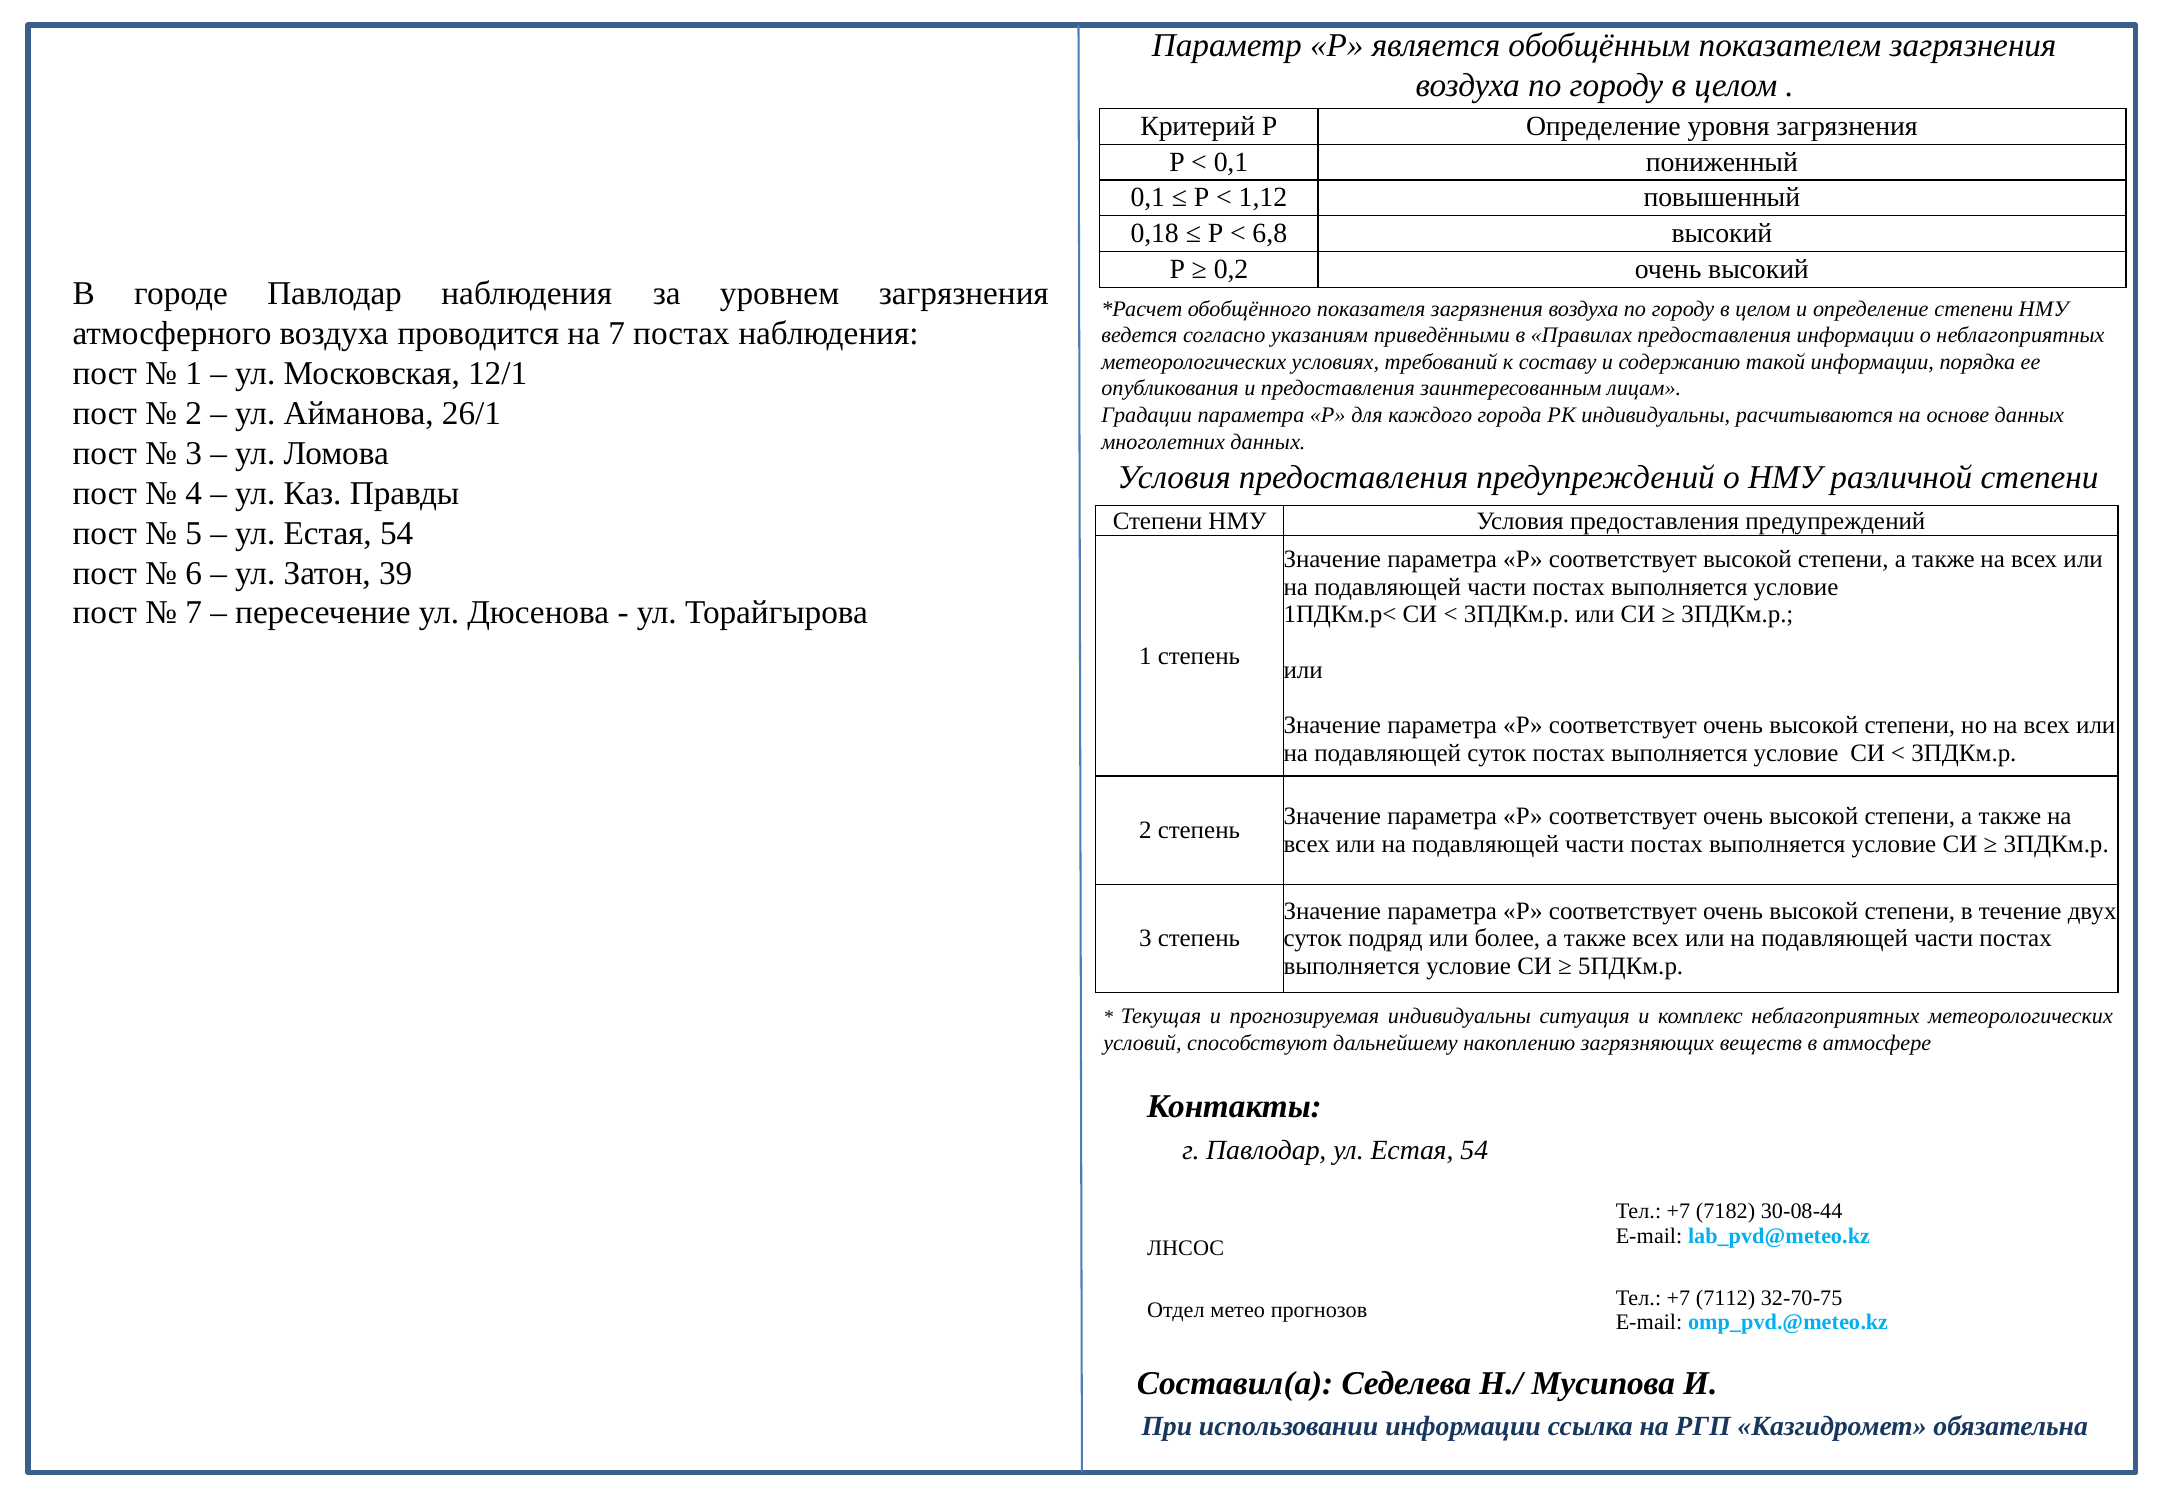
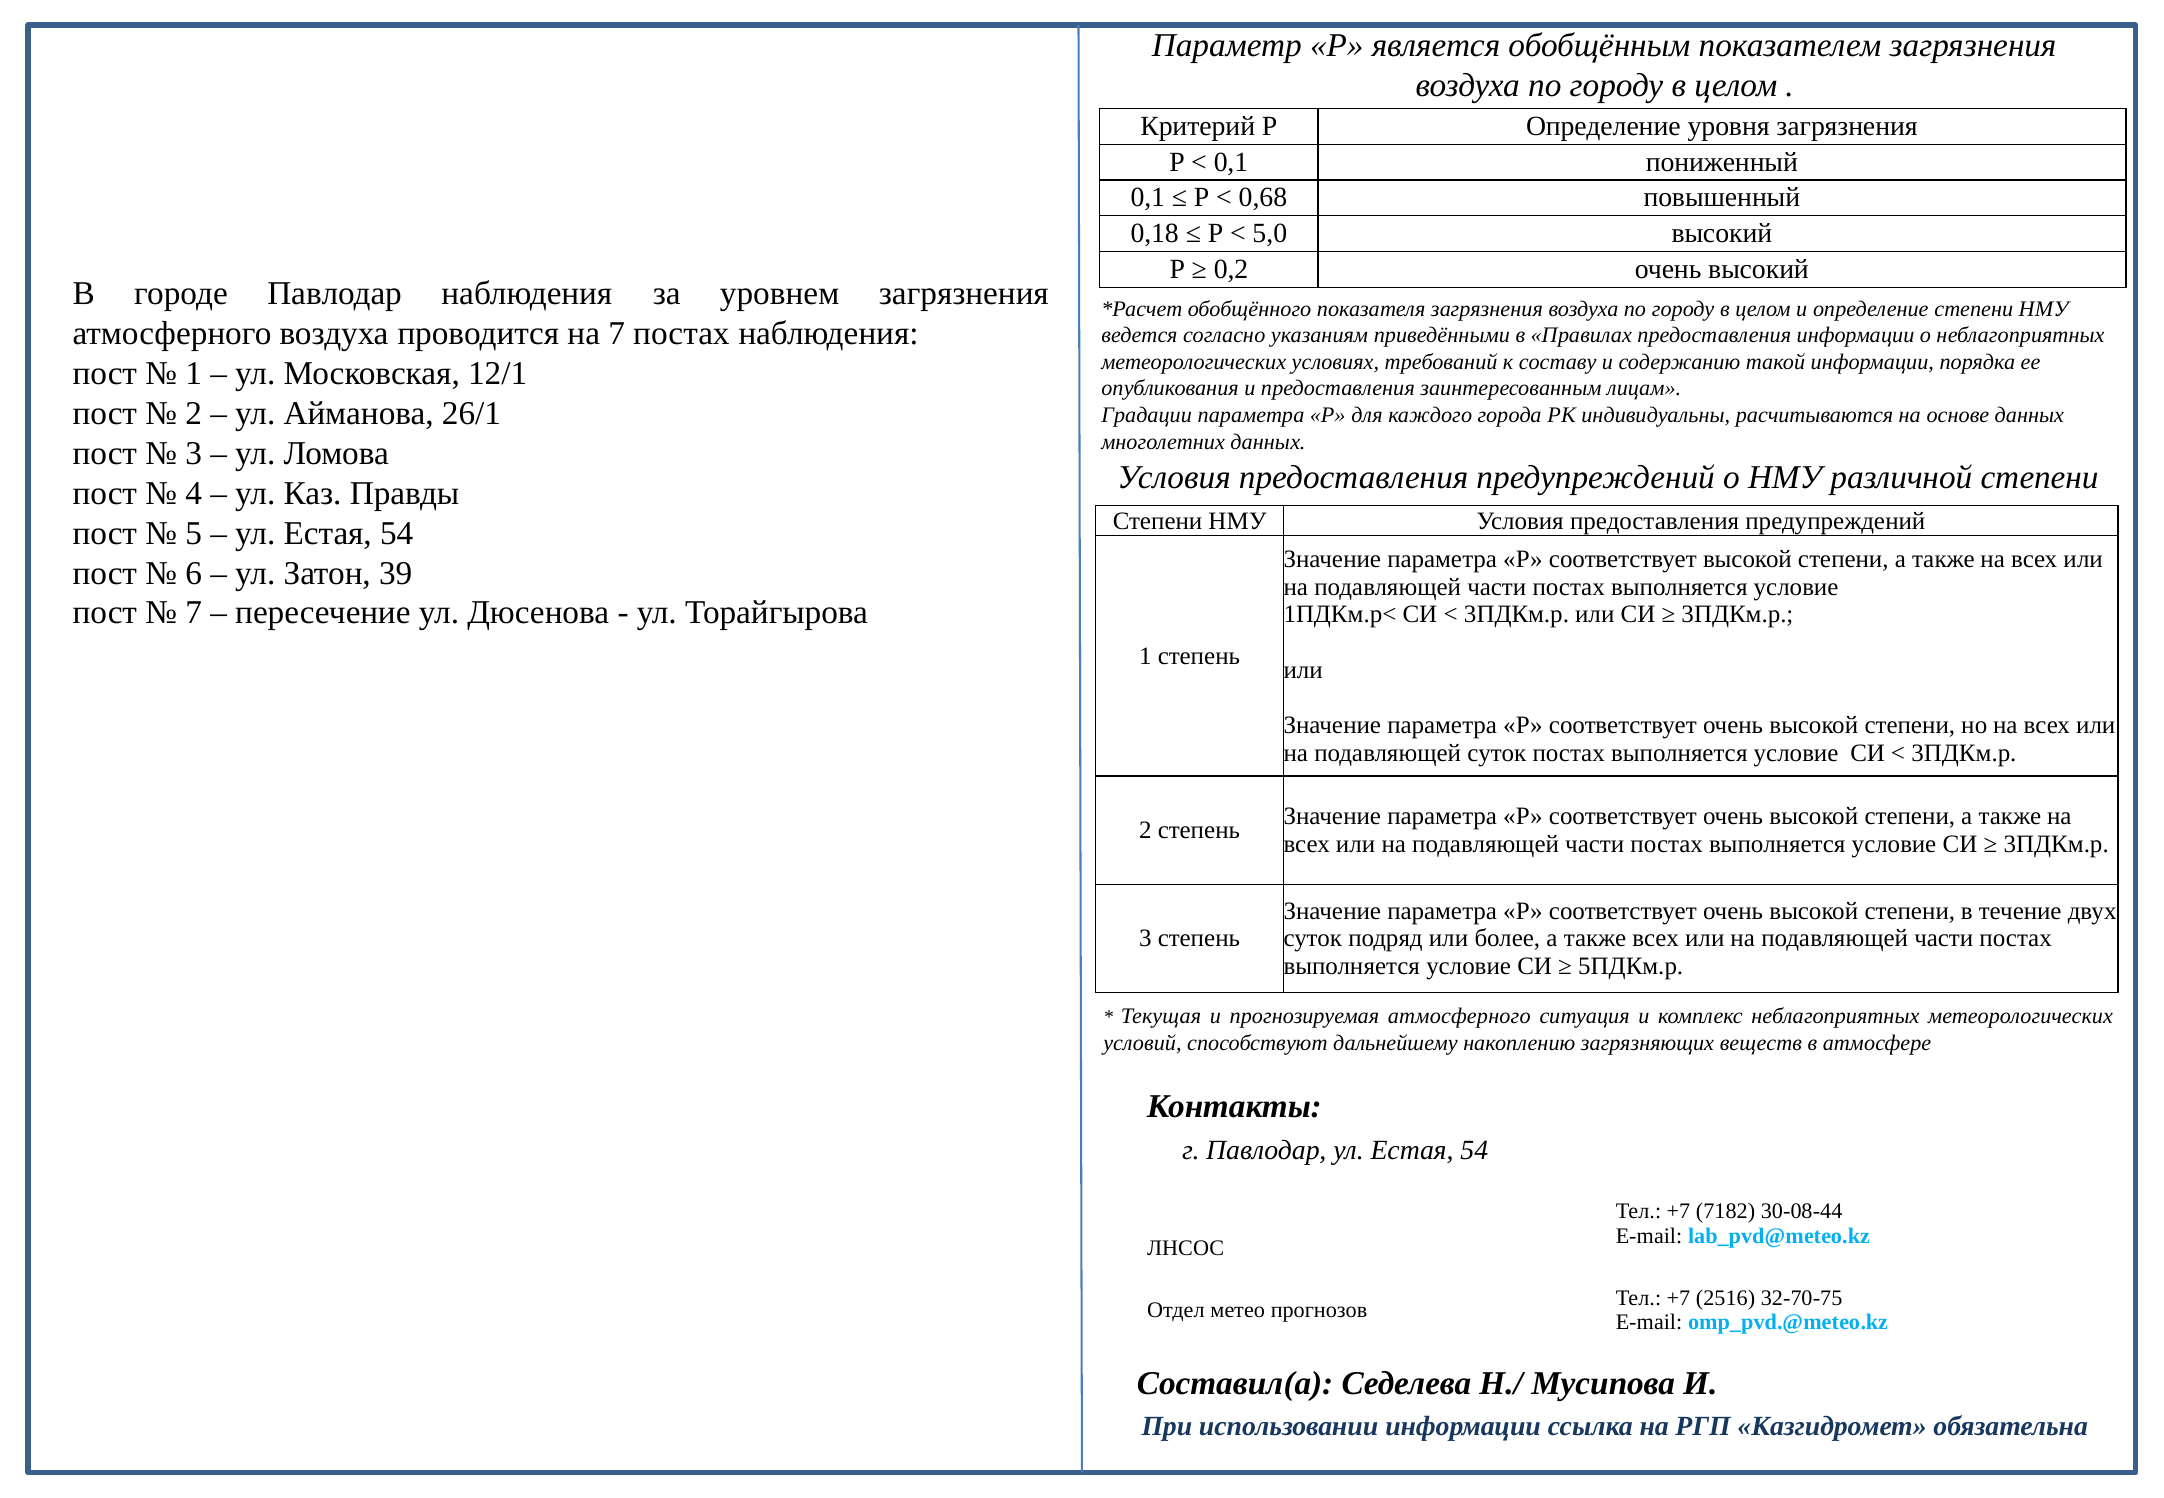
1,12: 1,12 -> 0,68 (1263, 198)
6,8: 6,8 -> 5,0 (1270, 233)
прогнозируемая индивидуальны: индивидуальны -> атмосферного (1459, 1017)
7112: 7112 -> 2516 (1726, 1298)
